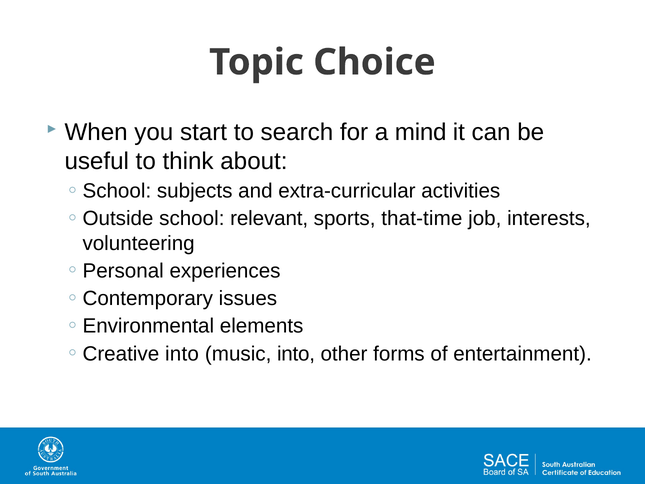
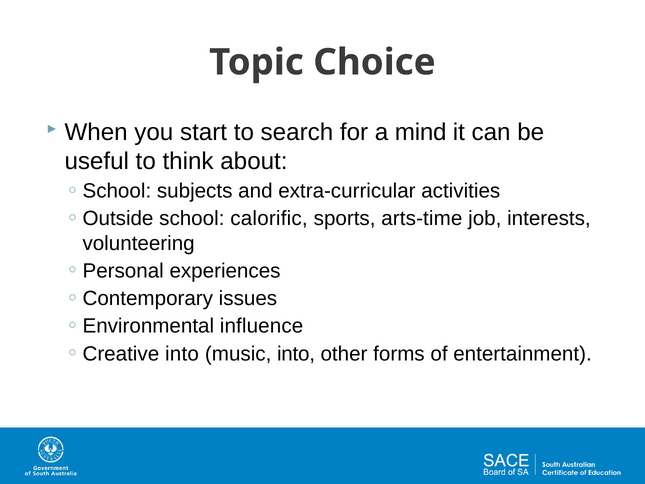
relevant: relevant -> calorific (269, 218)
that-time: that-time -> arts-time (422, 218)
elements: elements -> influence (262, 326)
